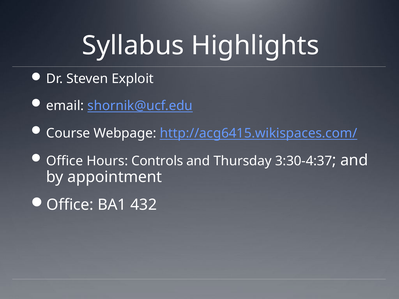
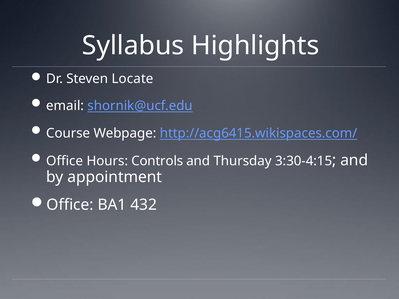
Exploit: Exploit -> Locate (133, 79)
3:30-4:37: 3:30-4:37 -> 3:30-4:15 (304, 161)
